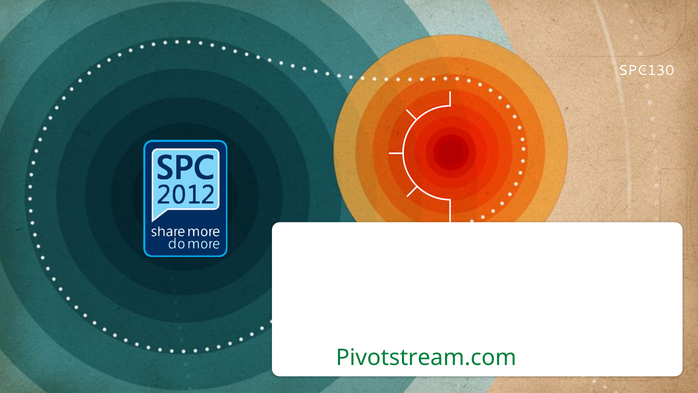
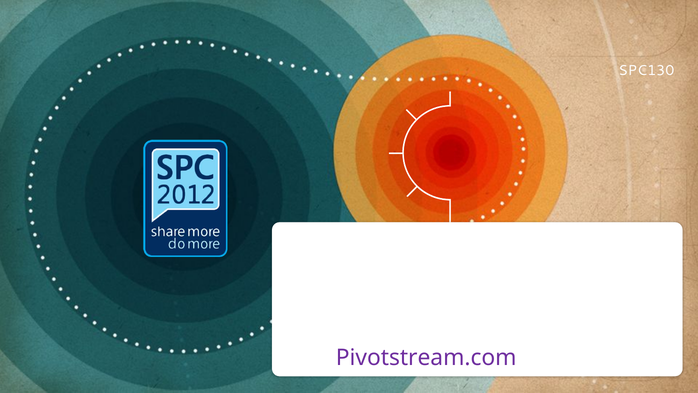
Pivotstream.com colour: green -> purple (426, 357)
